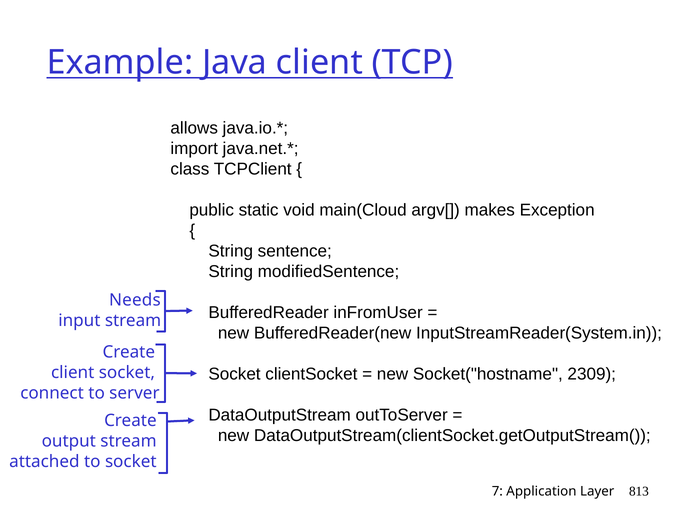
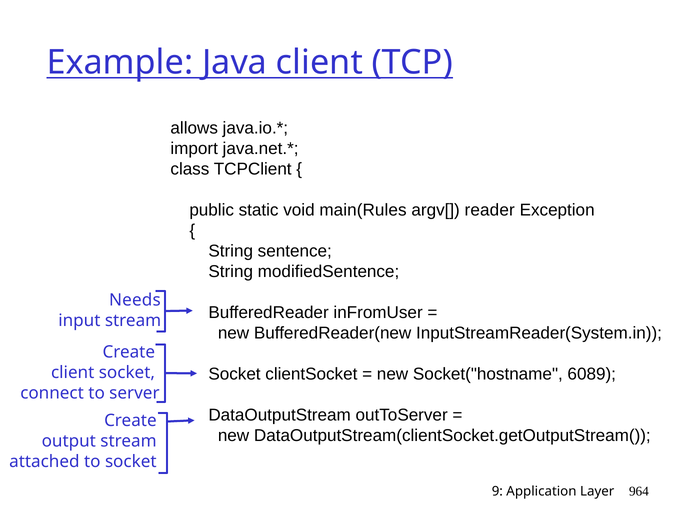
main(Cloud: main(Cloud -> main(Rules (363, 210)
makes: makes -> reader (490, 210)
2309: 2309 -> 6089 (592, 374)
7: 7 -> 9 (497, 491)
813: 813 -> 964 (639, 491)
